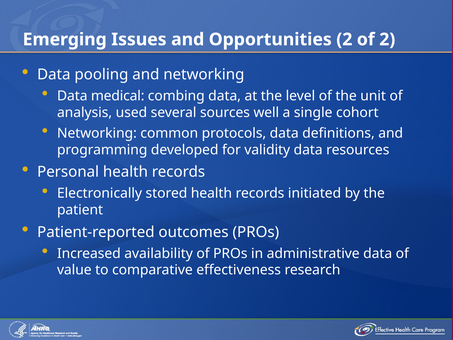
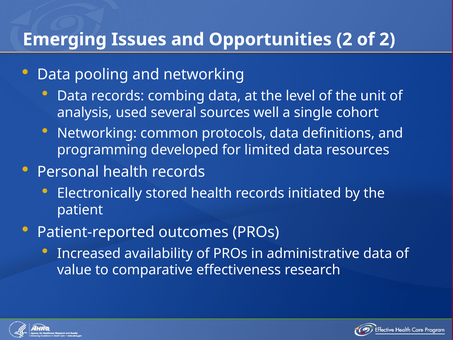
Data medical: medical -> records (118, 96)
validity: validity -> limited (267, 150)
